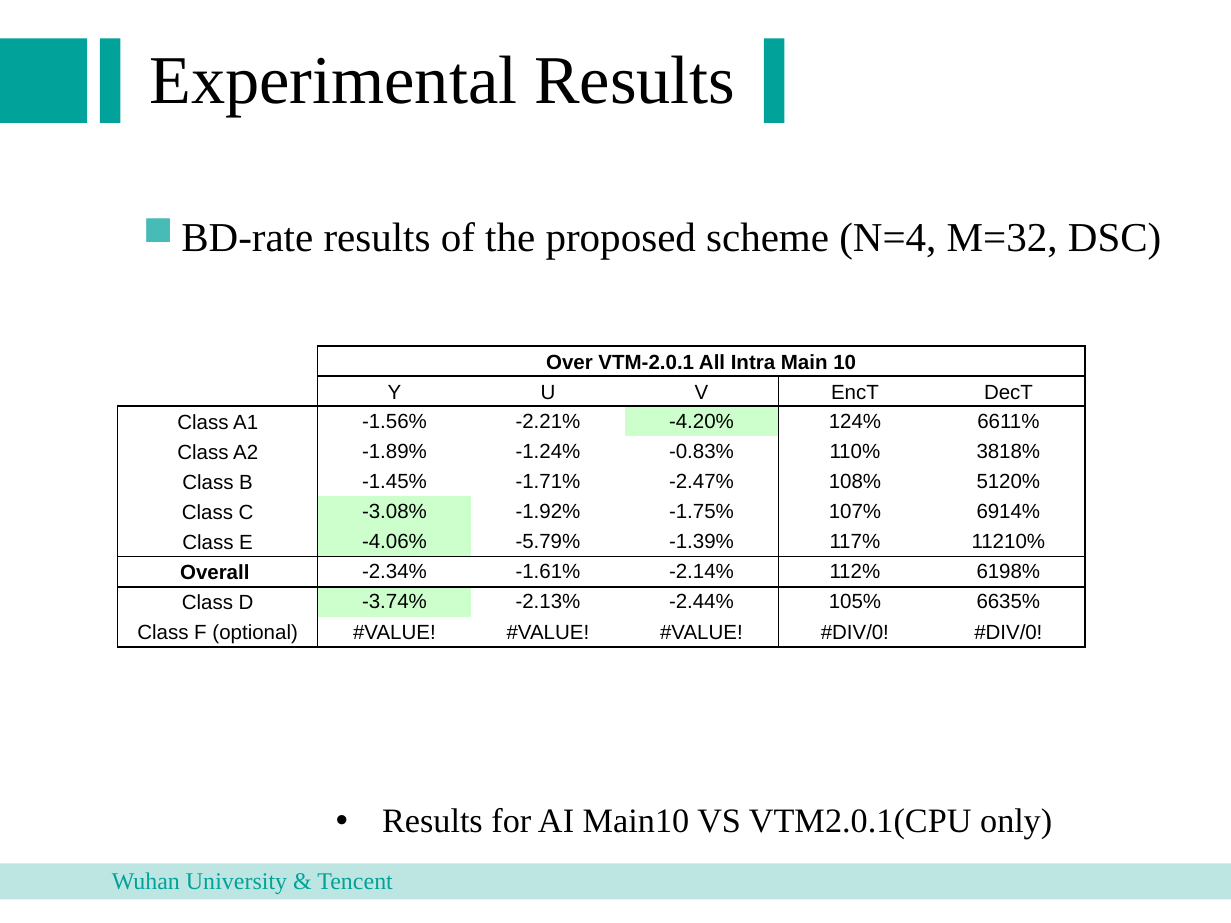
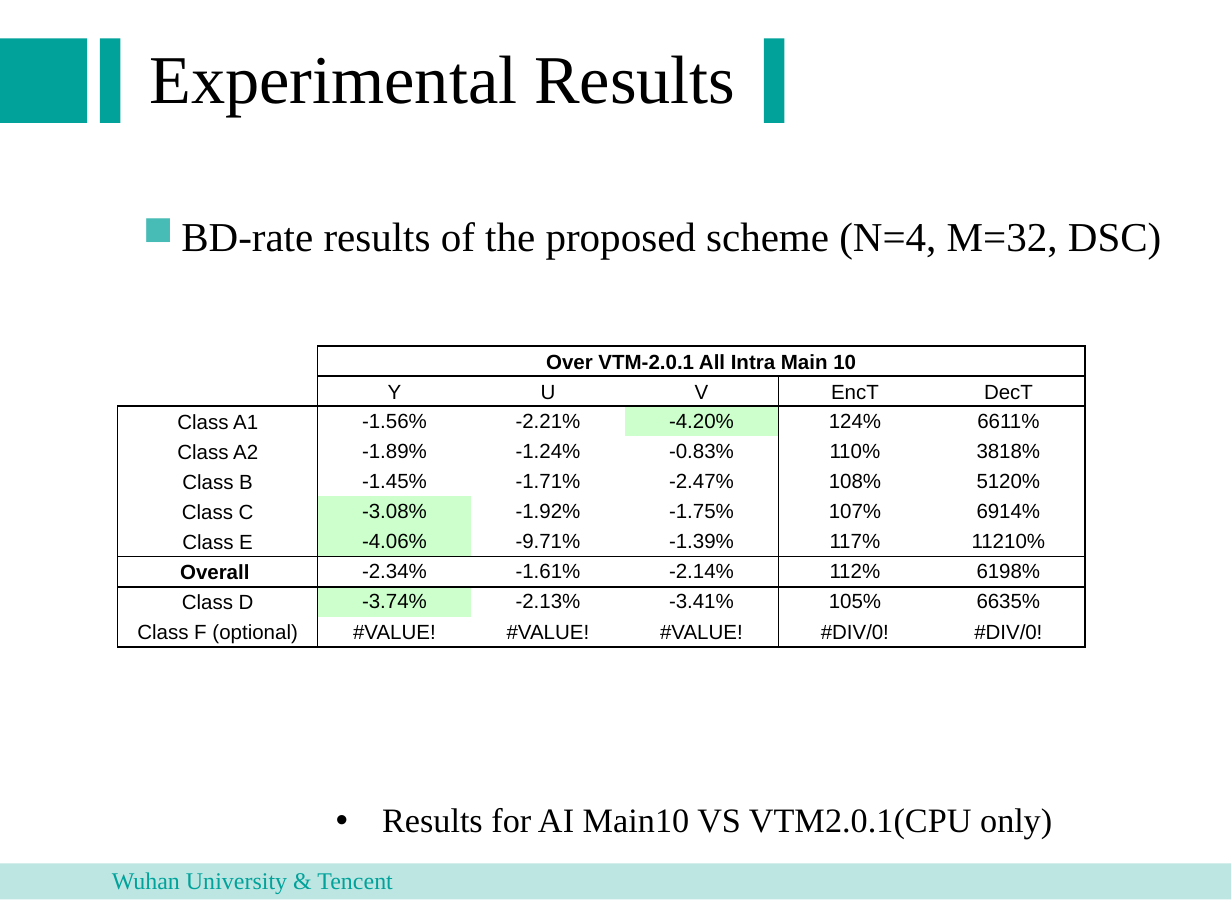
-5.79%: -5.79% -> -9.71% (548, 542)
-2.44%: -2.44% -> -3.41% (701, 602)
